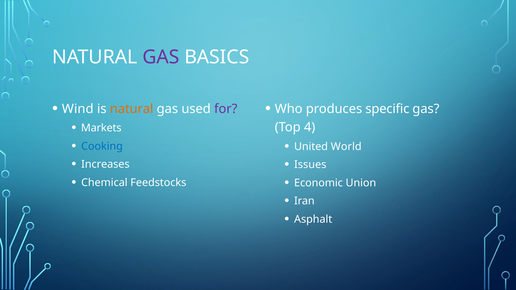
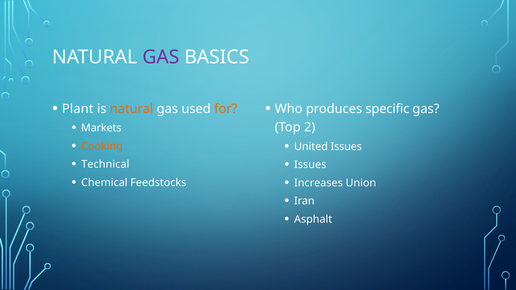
Wind: Wind -> Plant (78, 109)
for colour: purple -> orange (226, 109)
4: 4 -> 2 (310, 127)
Cooking colour: blue -> orange (102, 146)
United World: World -> Issues (346, 147)
Increases: Increases -> Technical (105, 165)
Economic: Economic -> Increases (318, 183)
